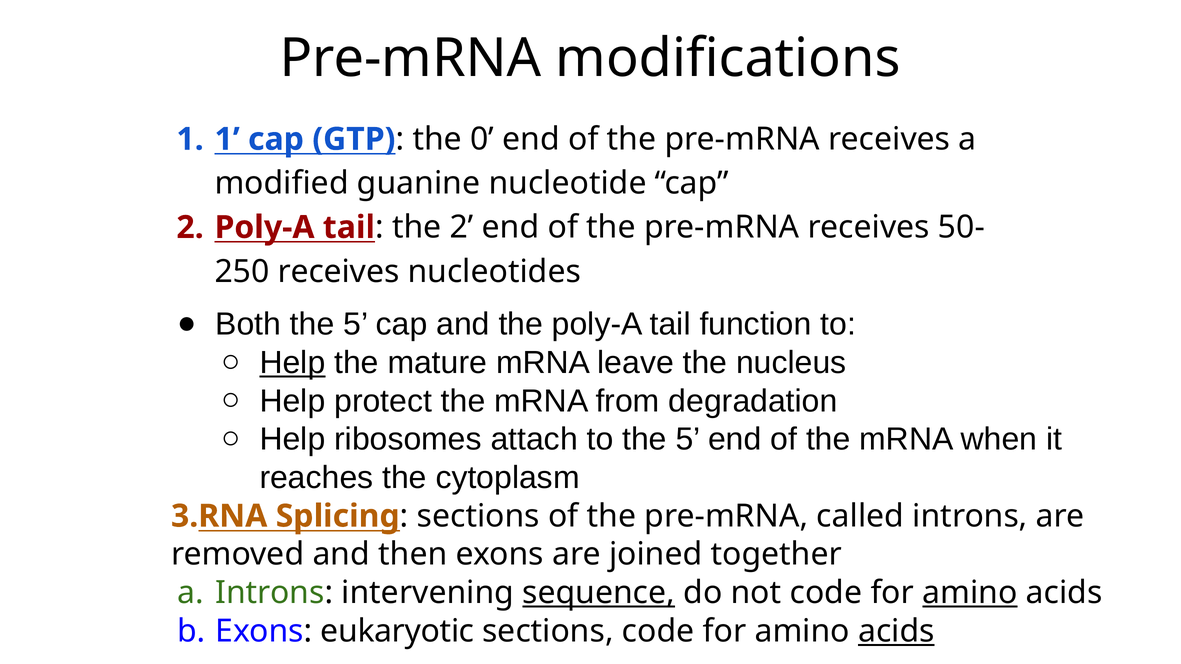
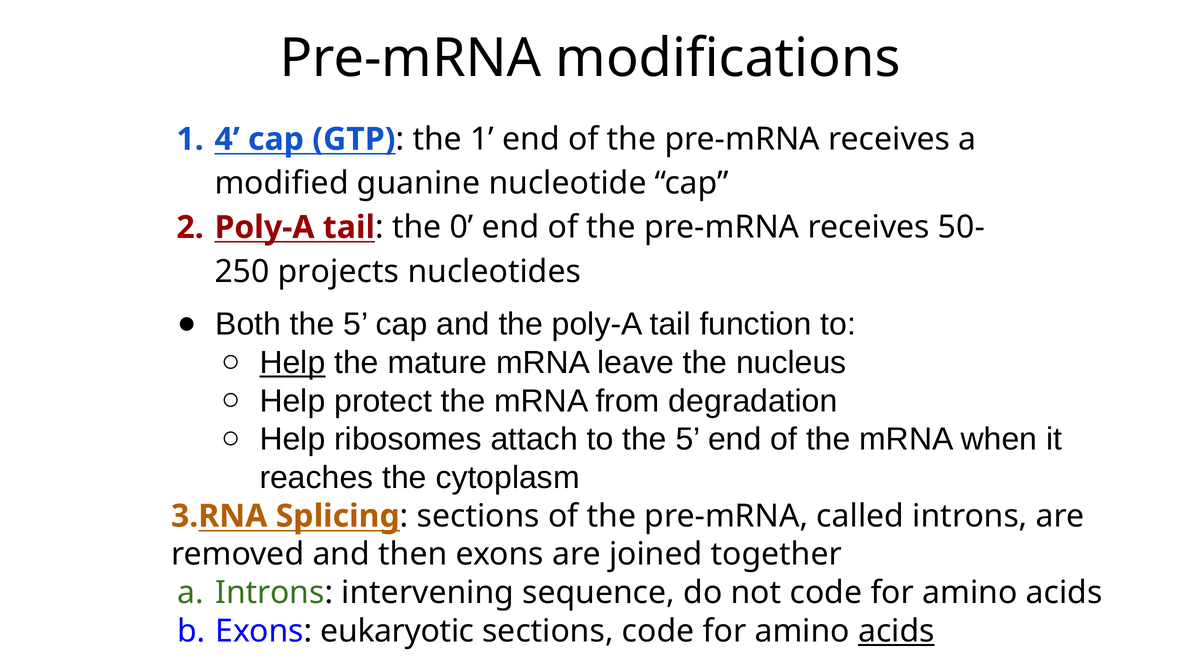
1: 1 -> 4 (227, 139)
the 0: 0 -> 1 (482, 139)
the 2: 2 -> 0 (462, 228)
receives: receives -> projects (338, 272)
sequence underline: present -> none (599, 593)
amino underline: present -> none (970, 593)
